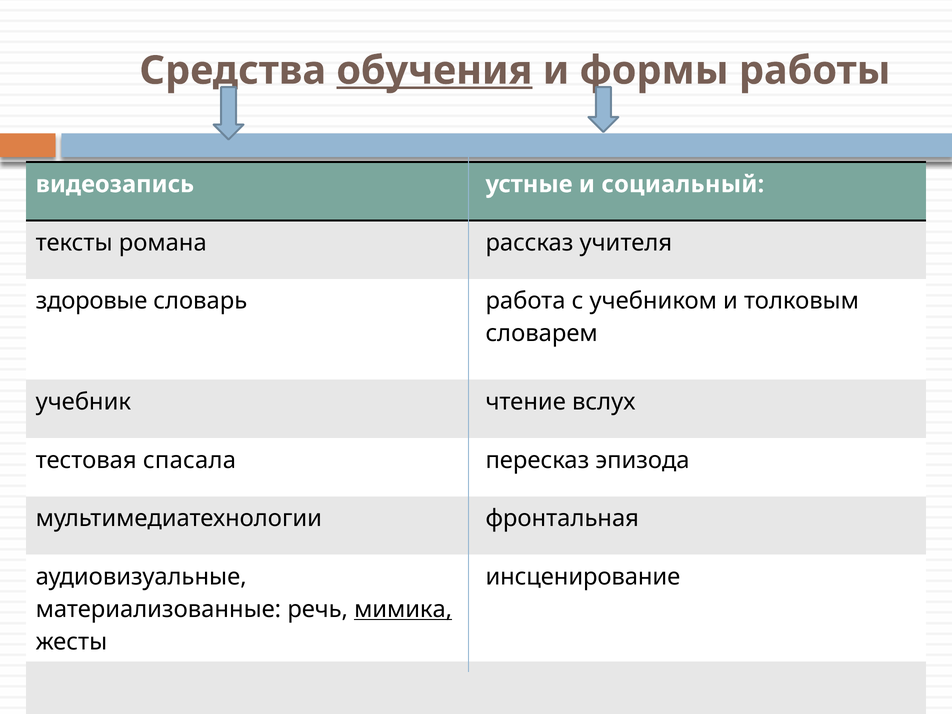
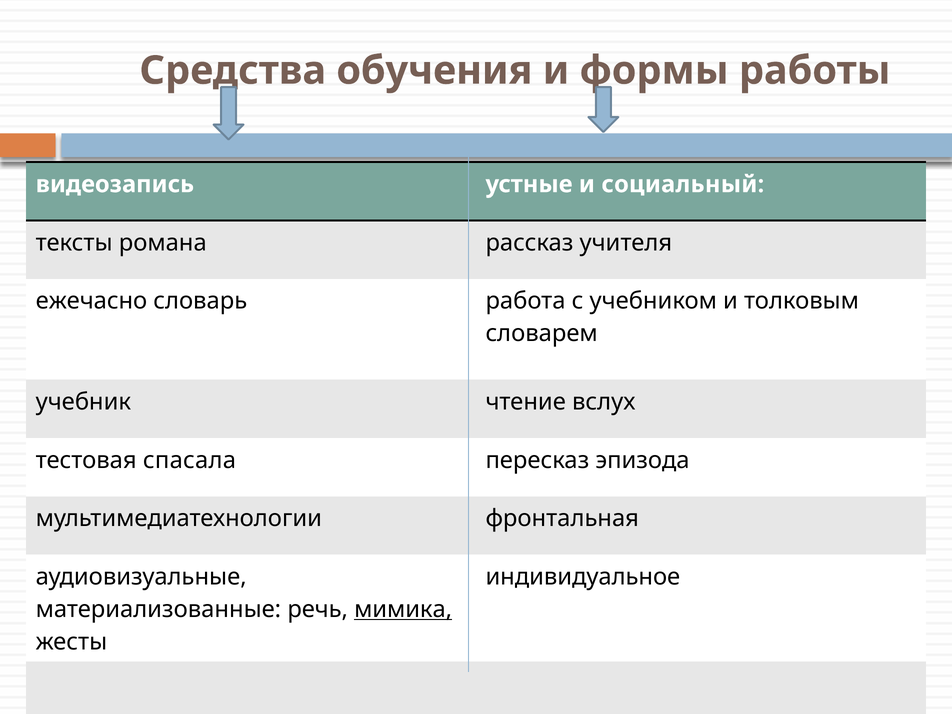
обучения underline: present -> none (434, 71)
здоровые: здоровые -> ежечасно (91, 301)
инсценирование: инсценирование -> индивидуальное (583, 577)
